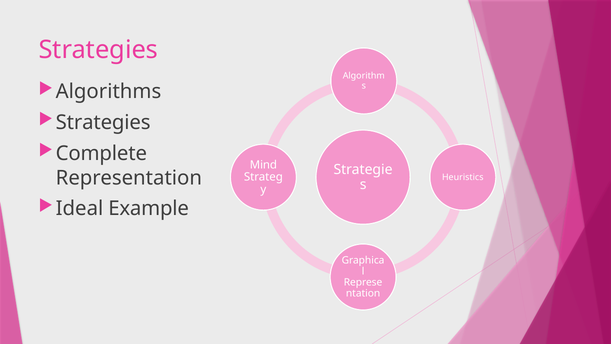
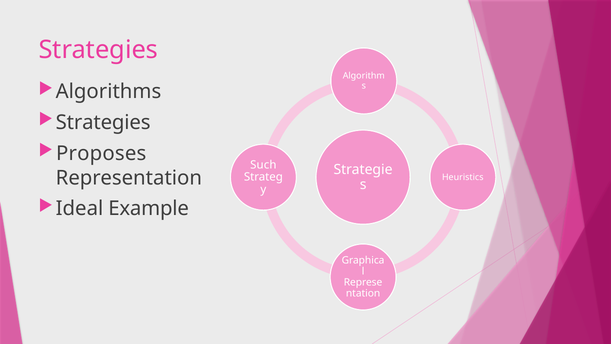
Complete: Complete -> Proposes (101, 153)
Mind: Mind -> Such (263, 165)
